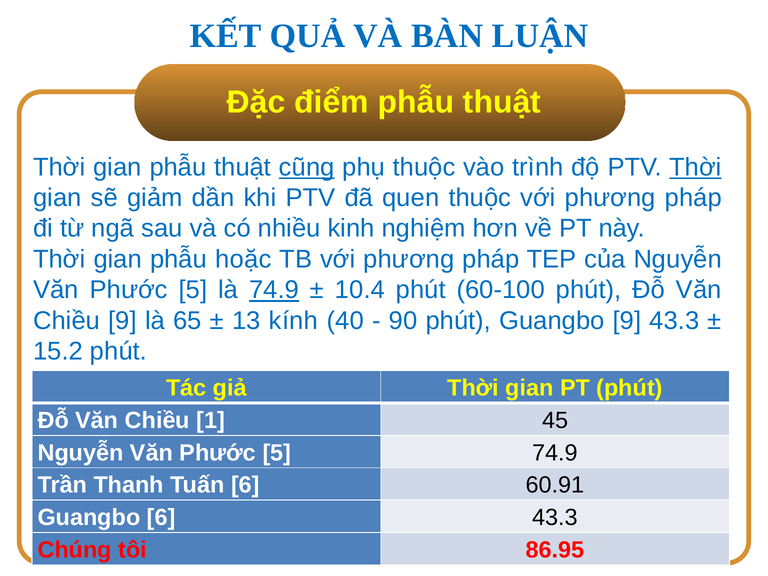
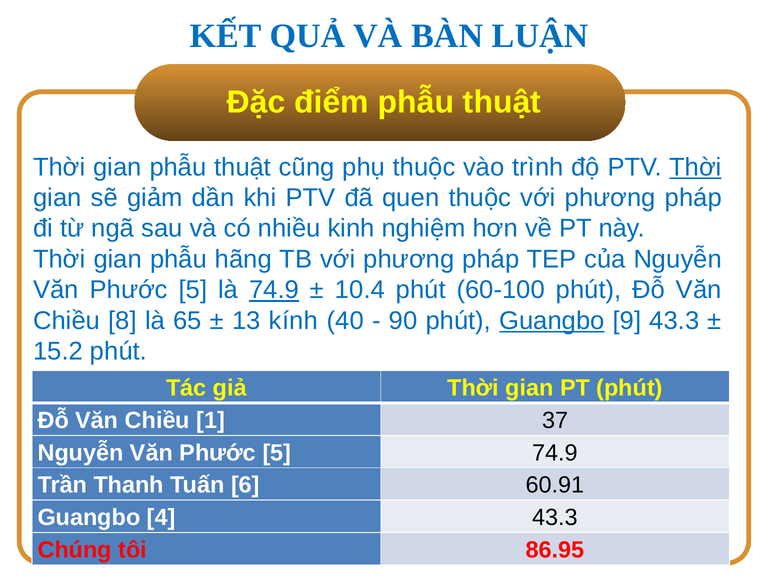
cũng underline: present -> none (307, 167)
hoặc: hoặc -> hãng (243, 259)
Chiều 9: 9 -> 8 (122, 321)
Guangbo underline: none -> present (552, 321)
45: 45 -> 37 (555, 420)
Guangbo 6: 6 -> 4 (161, 518)
